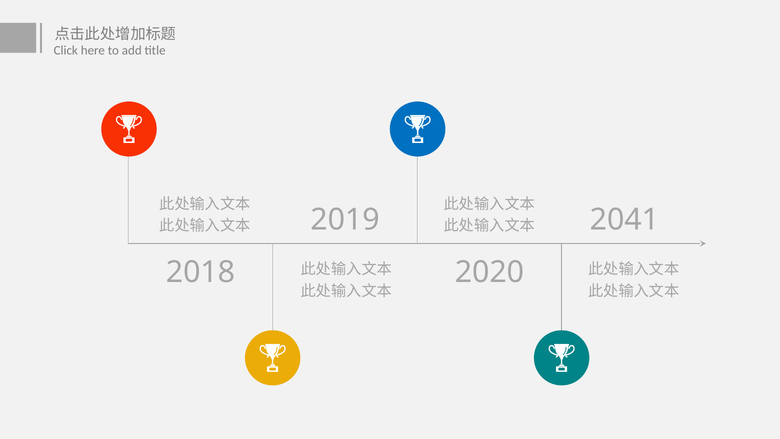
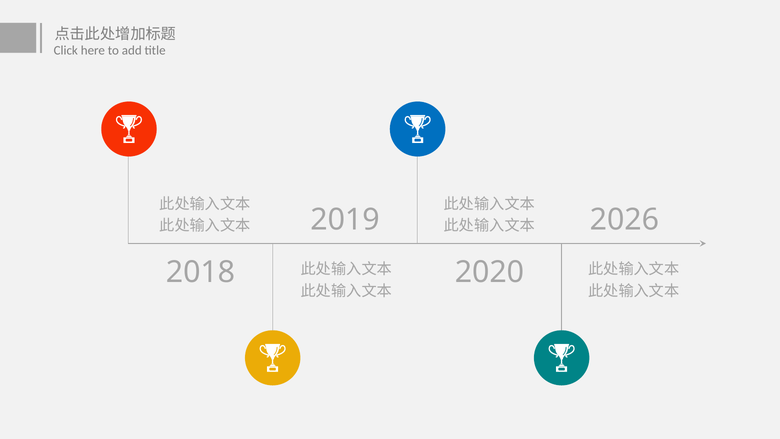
2041: 2041 -> 2026 (624, 219)
